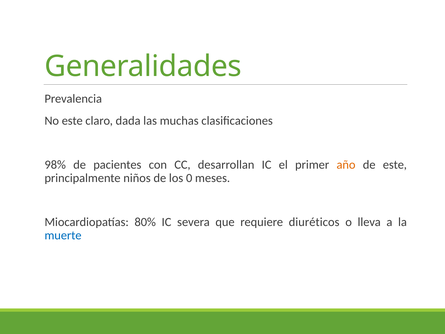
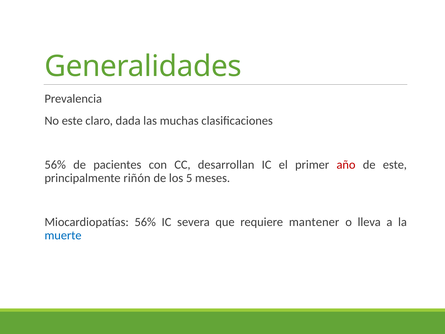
98%: 98% -> 56% (55, 165)
año colour: orange -> red (346, 165)
niños: niños -> riñón (137, 178)
0: 0 -> 5 (189, 178)
Miocardiopatías 80%: 80% -> 56% (145, 222)
diuréticos: diuréticos -> mantener (314, 222)
